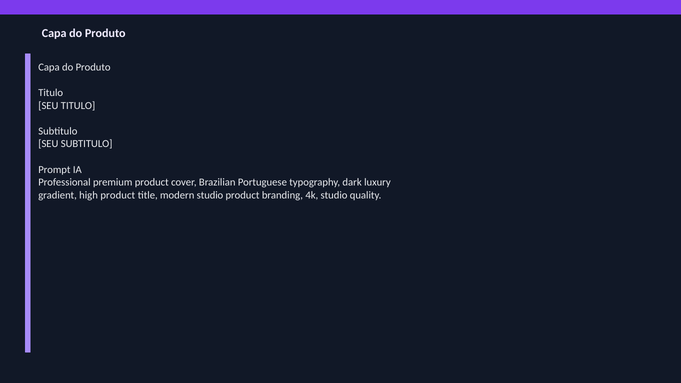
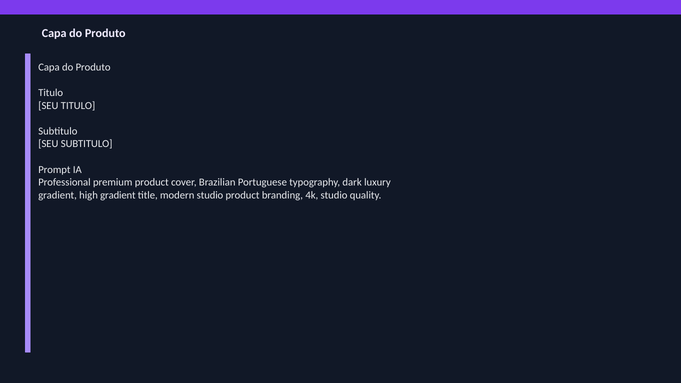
high product: product -> gradient (118, 195)
